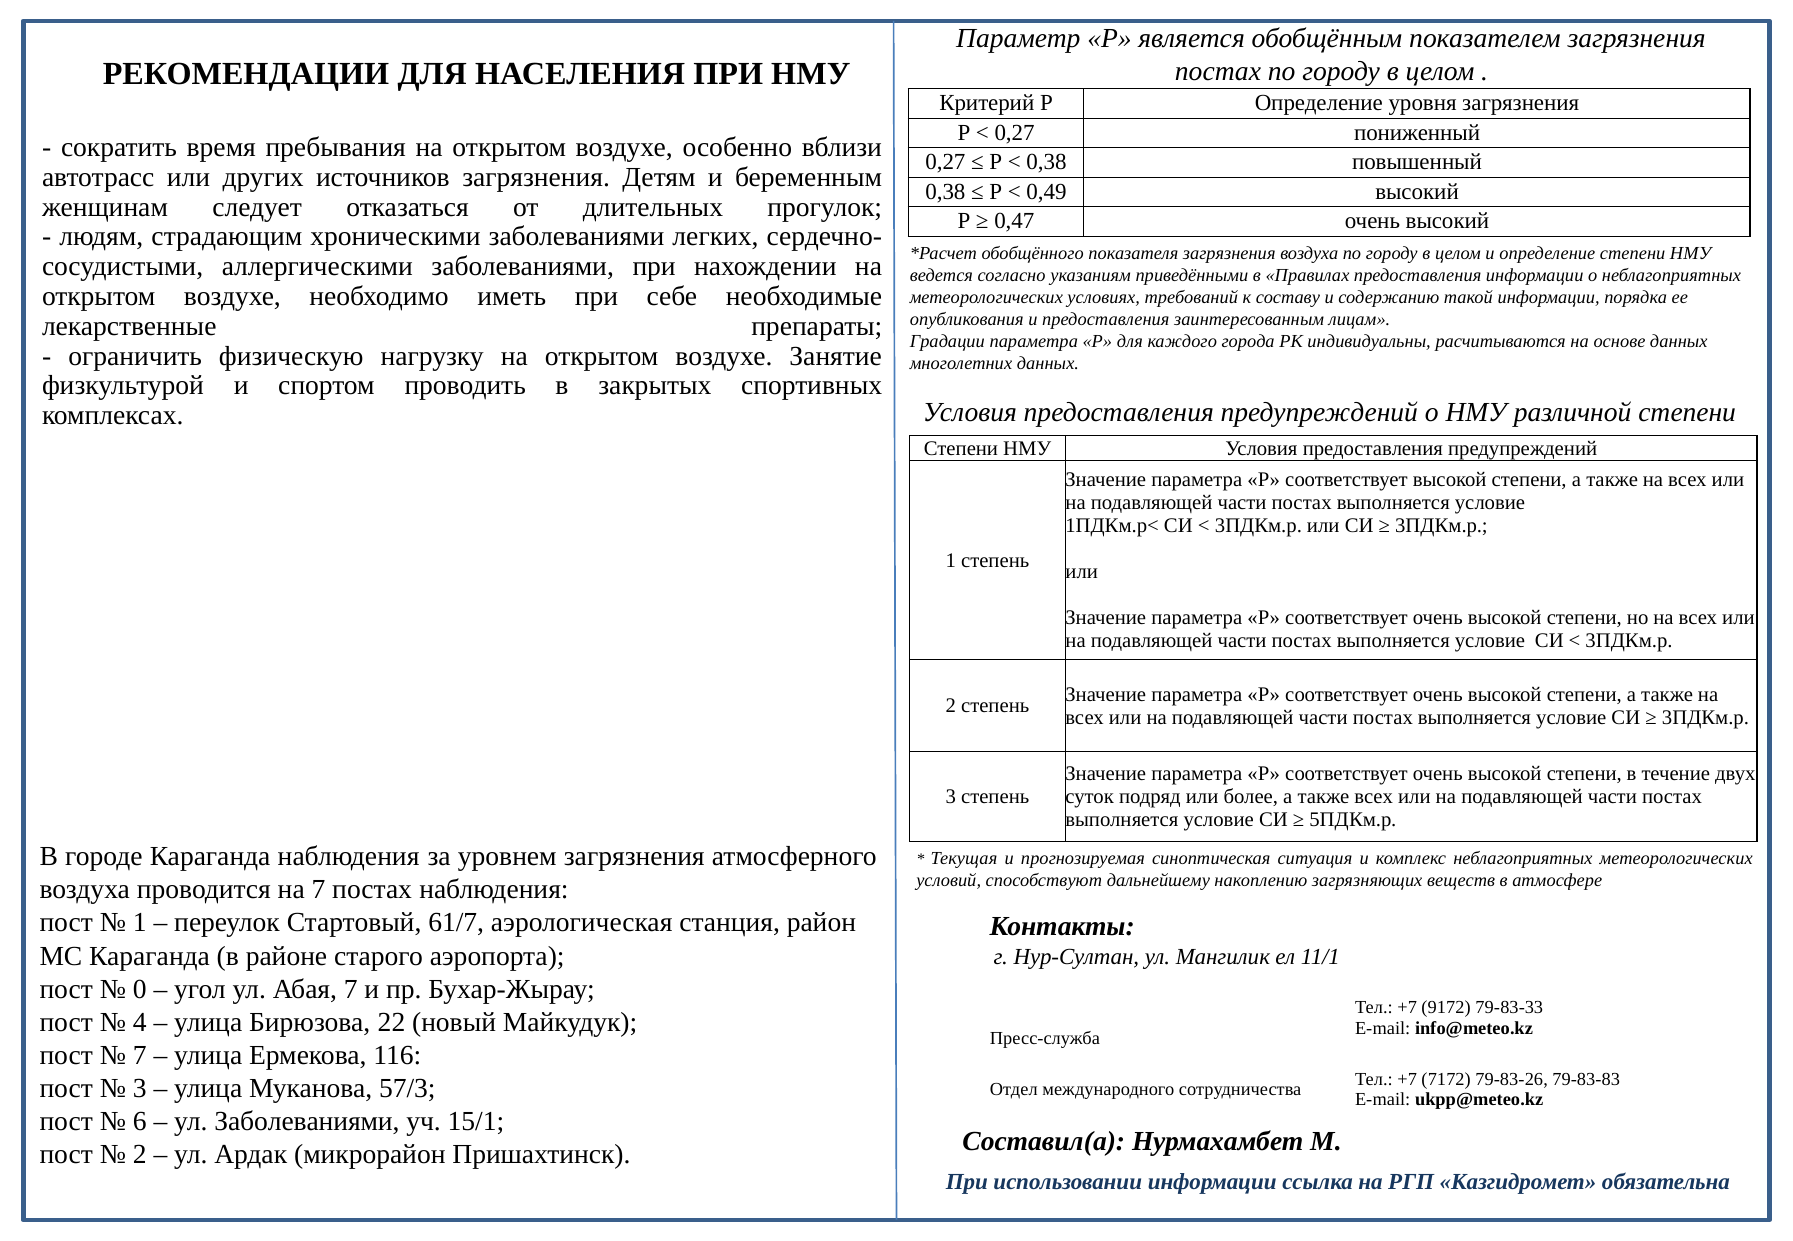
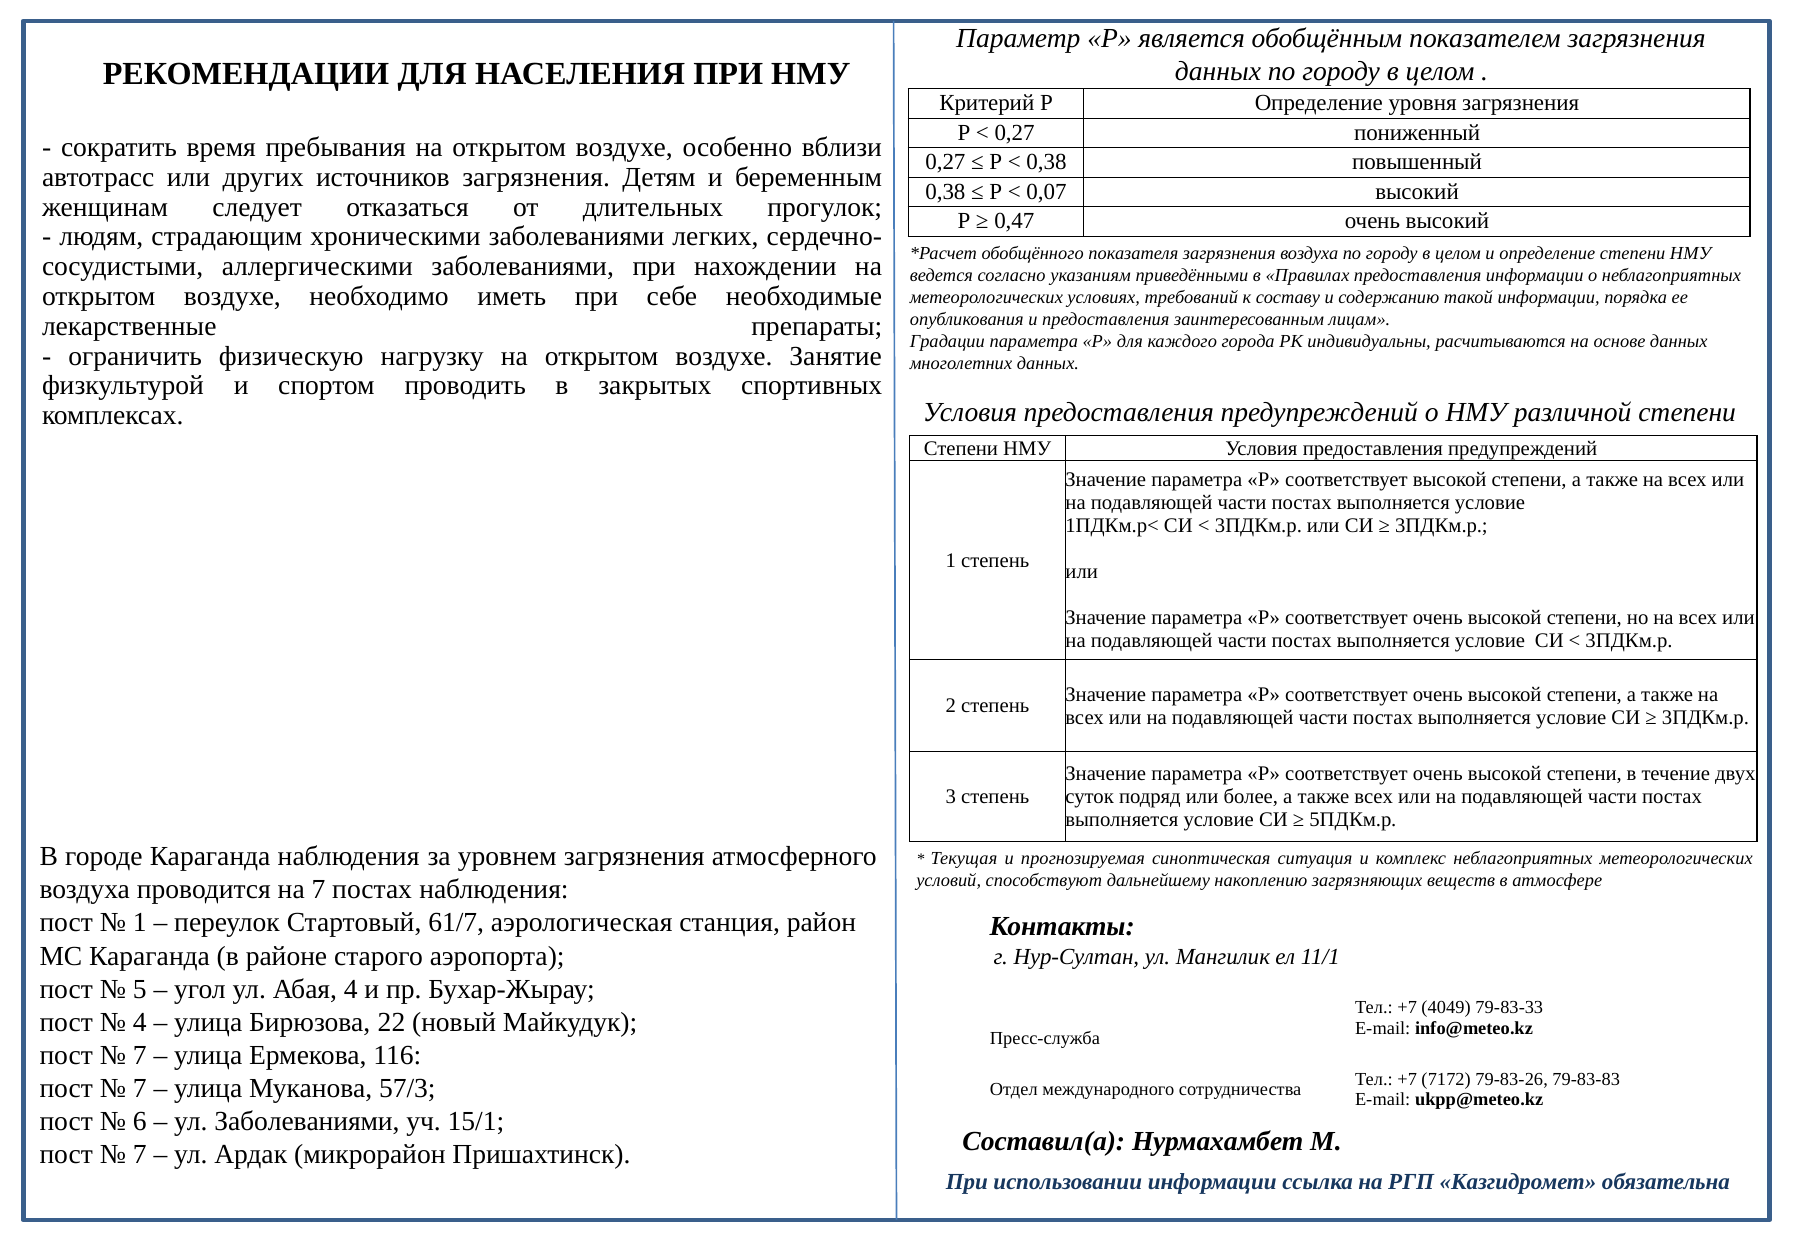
постах: постах -> данных (1218, 71)
0,49: 0,49 -> 0,07 (1046, 192)
0: 0 -> 5 (140, 989)
Абая 7: 7 -> 4 (351, 989)
9172: 9172 -> 4049 (1446, 1008)
3: 3 -> 7 (140, 1089)
2: 2 -> 7 (140, 1155)
